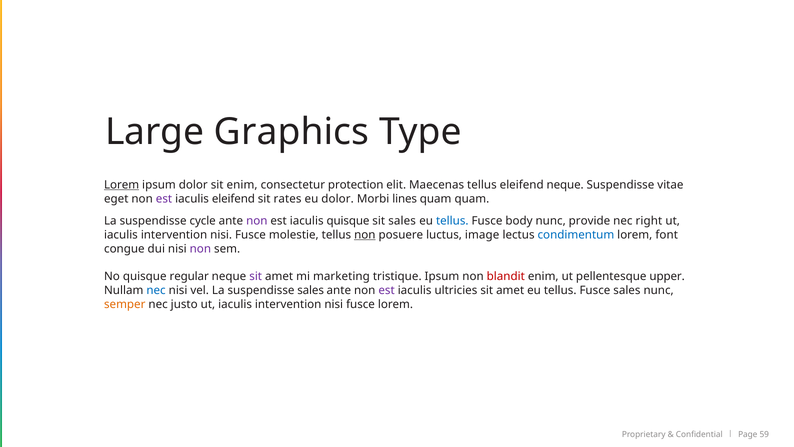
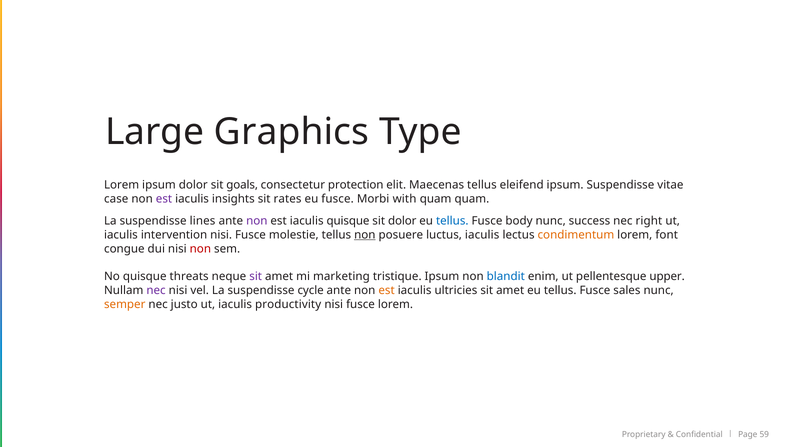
Lorem underline: present -> none (122, 185)
sit enim: enim -> goals (242, 185)
eleifend neque: neque -> ipsum (565, 185)
eget: eget -> case (116, 199)
iaculis eleifend: eleifend -> insights (233, 199)
eu dolor: dolor -> fusce (338, 199)
lines: lines -> with (405, 199)
cycle: cycle -> lines (203, 221)
sit sales: sales -> dolor (402, 221)
provide: provide -> success (589, 221)
luctus image: image -> iaculis (482, 235)
condimentum colour: blue -> orange (576, 235)
non colour: purple -> red (200, 249)
regular: regular -> threats (189, 276)
blandit colour: red -> blue (506, 276)
nec colour: blue -> purple (156, 290)
suspendisse sales: sales -> cycle (311, 290)
est colour: purple -> orange (387, 290)
justo ut iaculis intervention: intervention -> productivity (288, 304)
